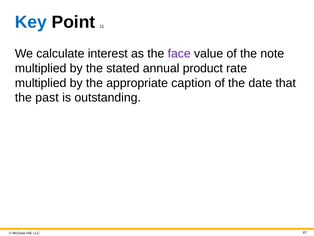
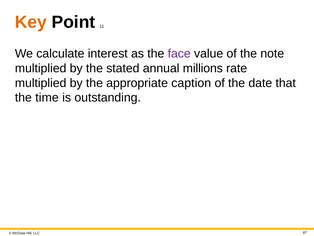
Key colour: blue -> orange (31, 22)
product: product -> millions (203, 68)
past: past -> time (47, 97)
